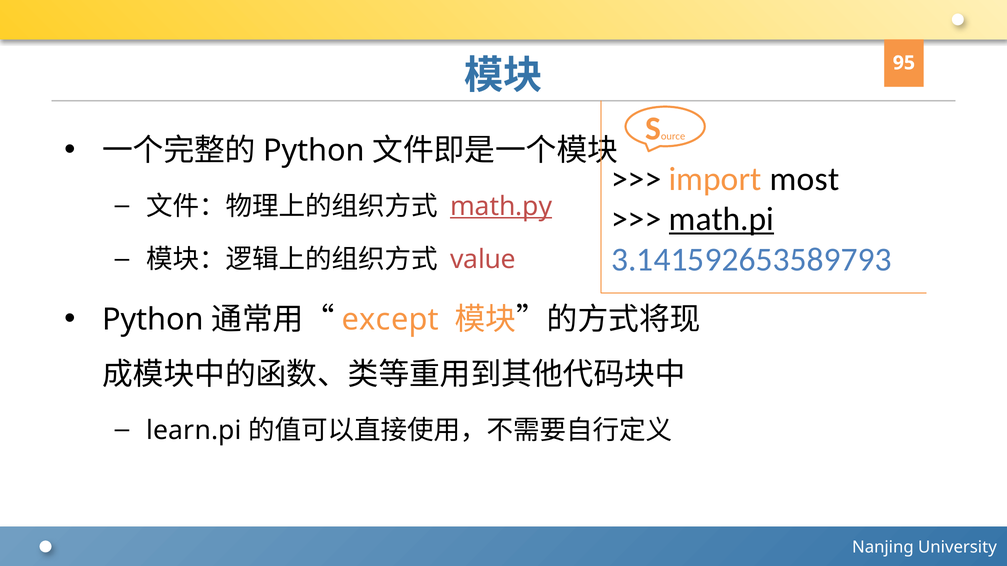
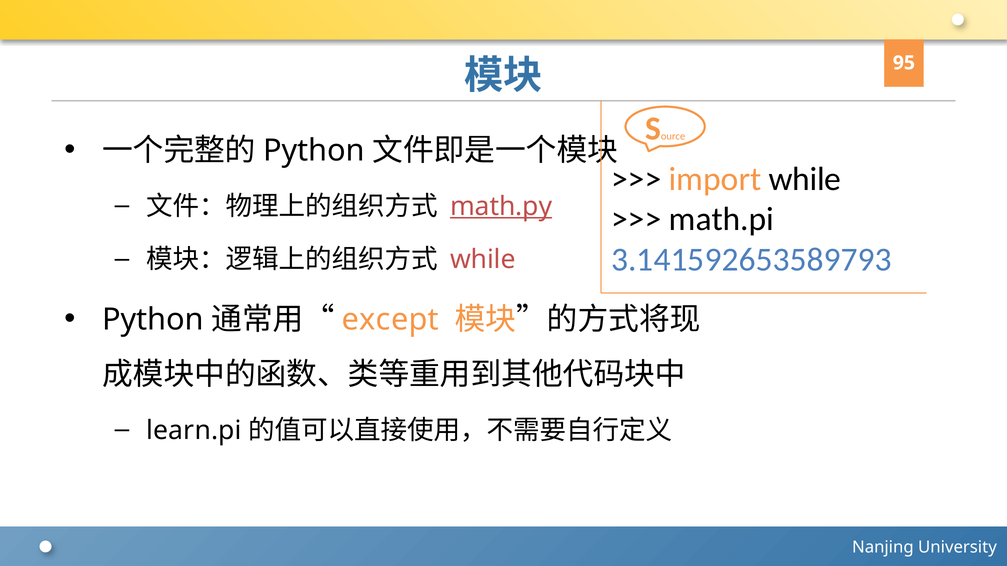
import most: most -> while (805, 179)
math.pi underline: present -> none (721, 219)
value: value -> while (483, 260)
